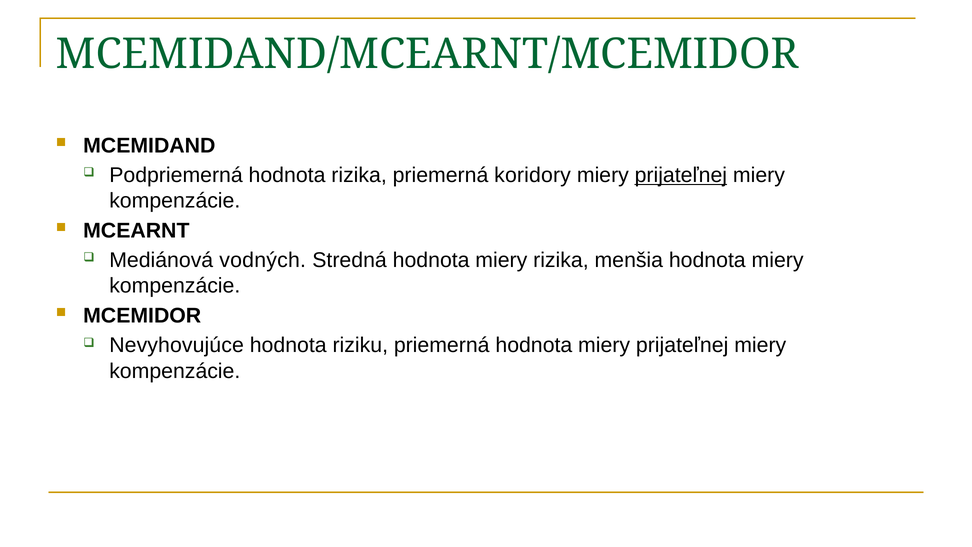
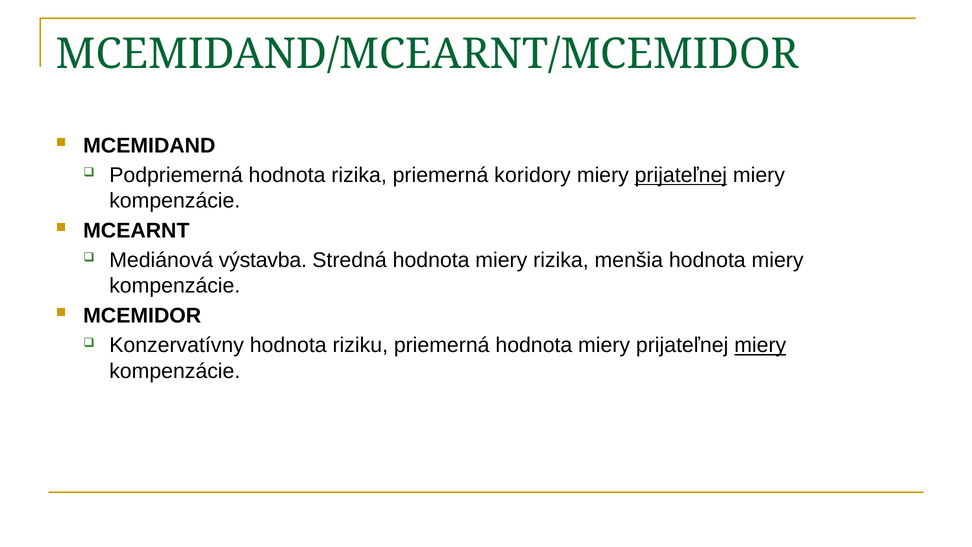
vodných: vodných -> výstavba (263, 260)
Nevyhovujúce: Nevyhovujúce -> Konzervatívny (177, 345)
miery underline: none -> present (760, 345)
